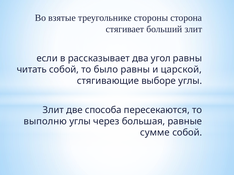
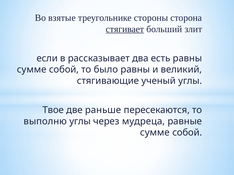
стягивает underline: none -> present (125, 29)
угол: угол -> есть (161, 58)
читать: читать -> сумме (32, 70)
царской: царской -> великий (181, 70)
выборе: выборе -> ученый (159, 81)
Злит: Злит -> Твое (53, 110)
способа: способа -> раньше (103, 110)
большая: большая -> мудреца (143, 122)
